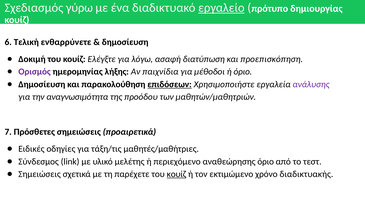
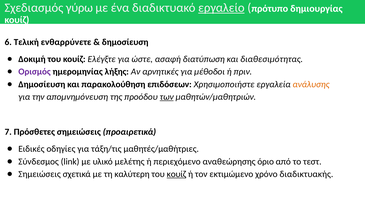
λόγω: λόγω -> ώστε (142, 59)
προεπισκόπηση: προεπισκόπηση -> διαθεσιμότητας (272, 59)
παιχνίδια: παιχνίδια -> αρνητικές (160, 72)
ή όριο: όριο -> πριν (243, 72)
επιδόσεων underline: present -> none (170, 84)
ανάλυσης colour: purple -> orange (311, 84)
αναγνωσιμότητα: αναγνωσιμότητα -> απομνημόνευση (77, 97)
των underline: none -> present (167, 97)
παρέχετε: παρέχετε -> καλύτερη (132, 174)
